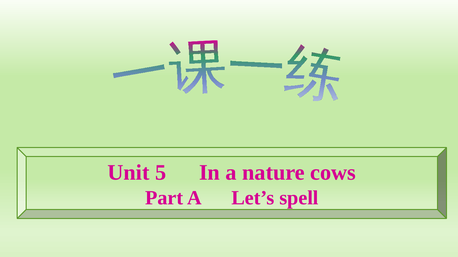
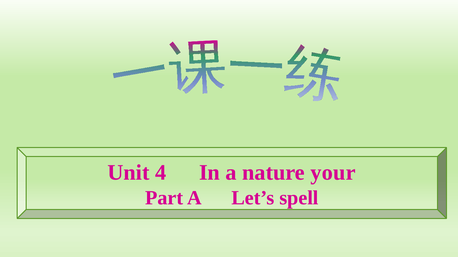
5: 5 -> 4 (161, 173)
cows: cows -> your (333, 173)
